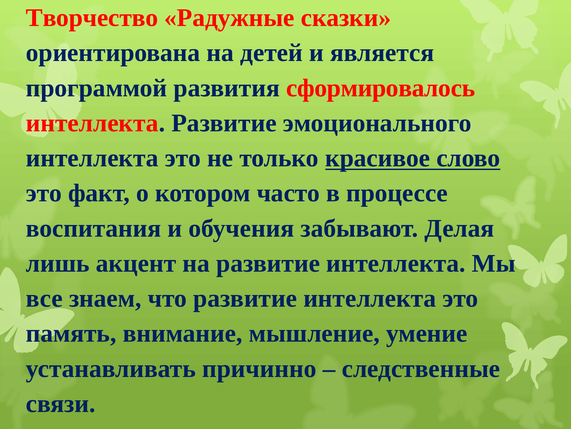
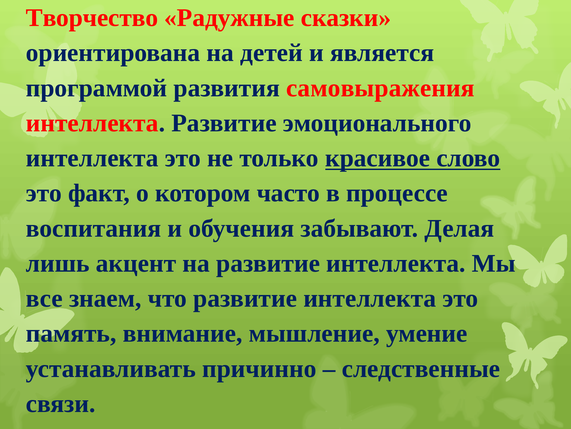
сформировалось: сформировалось -> самовыражения (380, 88)
